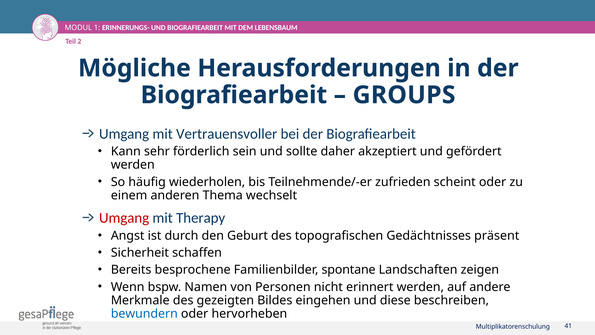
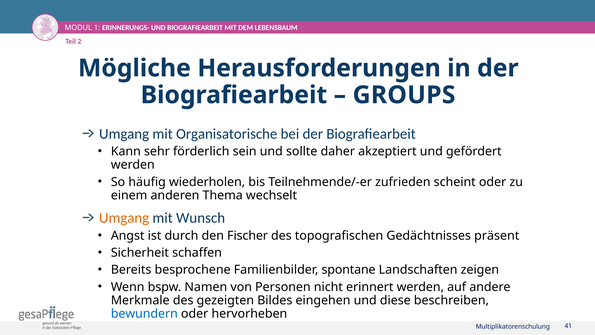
Vertrauensvoller: Vertrauensvoller -> Organisatorische (227, 134)
Umgang colour: red -> orange (124, 218)
Therapy: Therapy -> Wunsch (201, 218)
Geburt: Geburt -> Fischer (248, 236)
